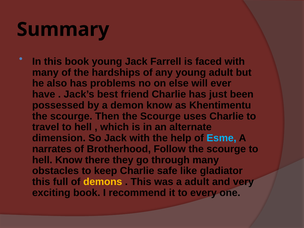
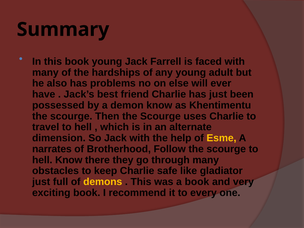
Esme colour: light blue -> yellow (221, 138)
this: this -> just (41, 182)
a adult: adult -> book (197, 182)
